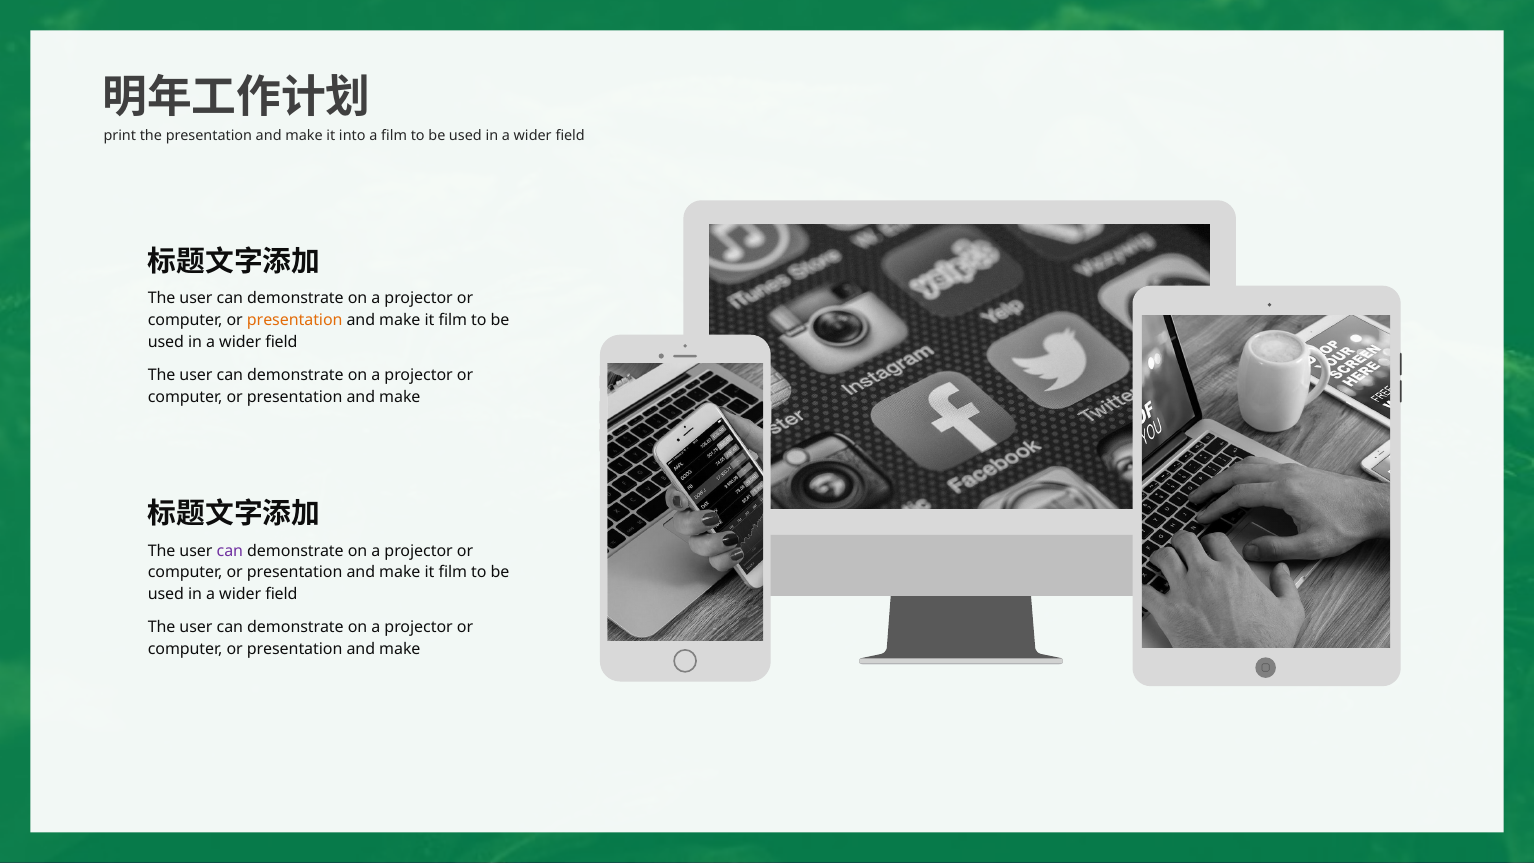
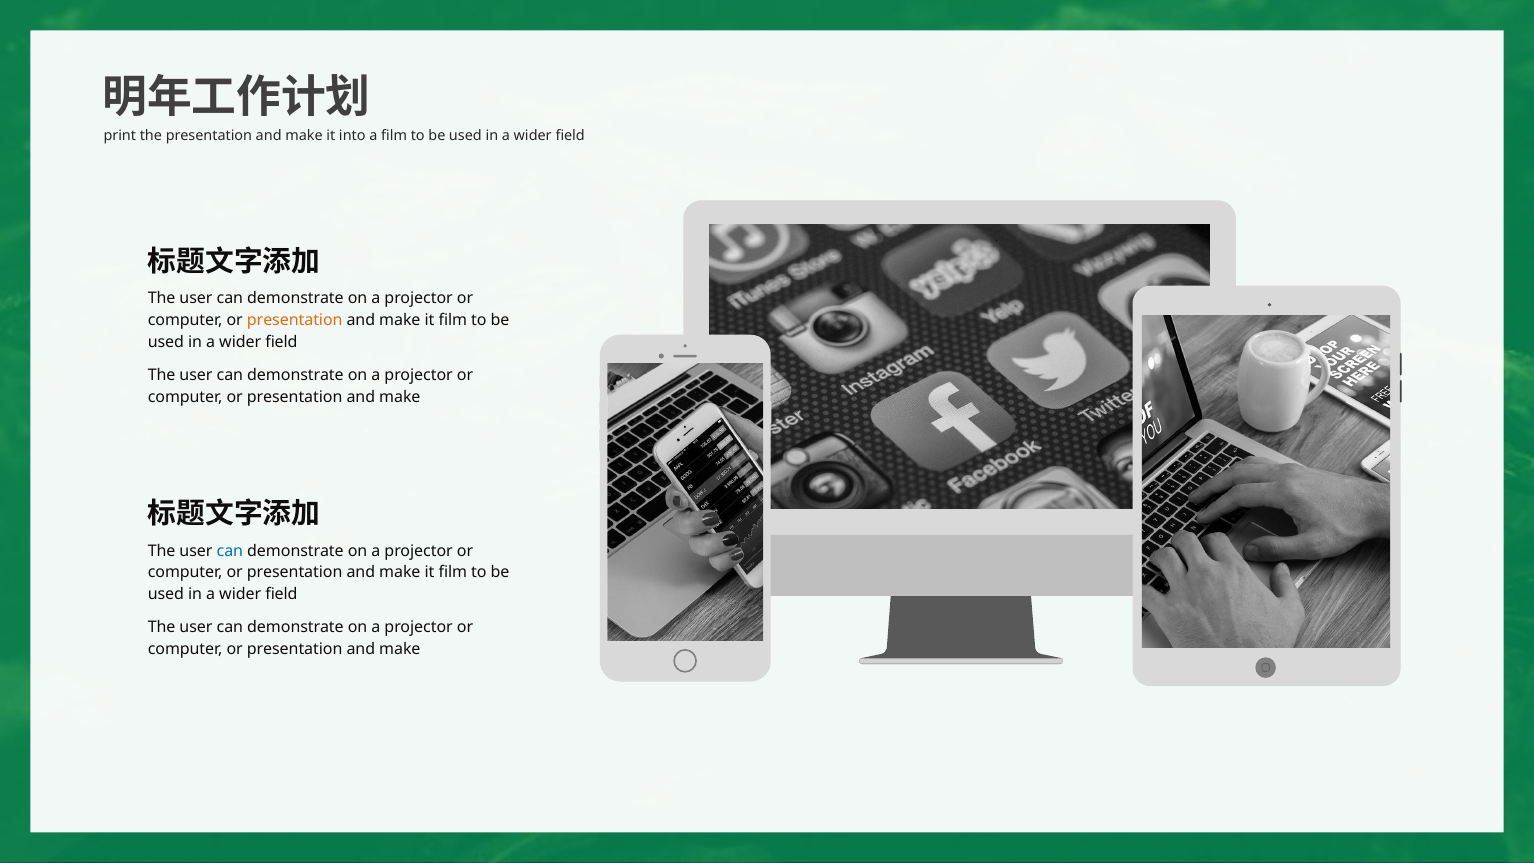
can colour: purple -> blue (230, 551)
